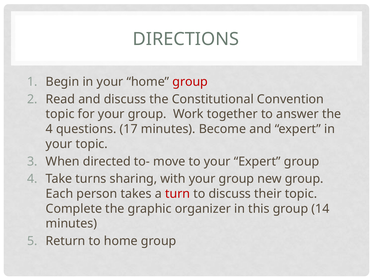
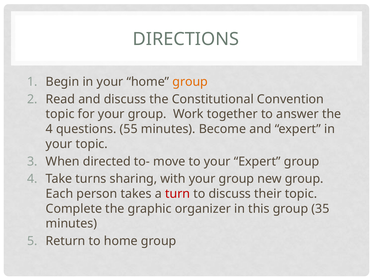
group colour: red -> orange (190, 82)
17: 17 -> 55 (129, 129)
14: 14 -> 35 (320, 208)
